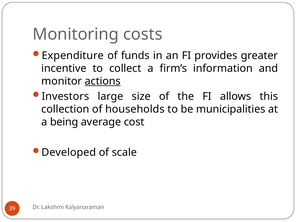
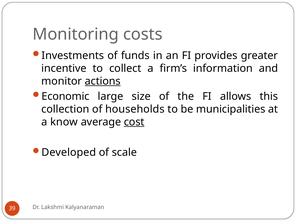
Expenditure: Expenditure -> Investments (73, 55)
Investors: Investors -> Economic (65, 96)
being: being -> know (64, 122)
cost underline: none -> present (134, 122)
